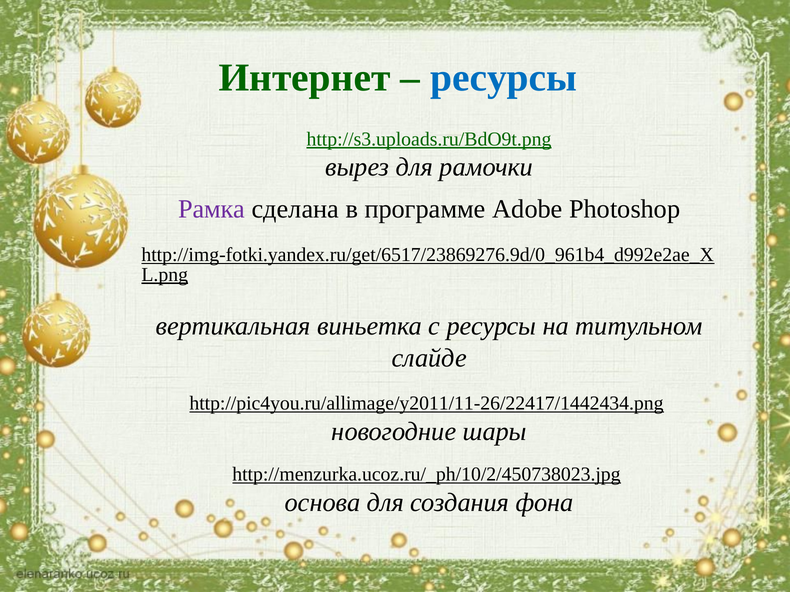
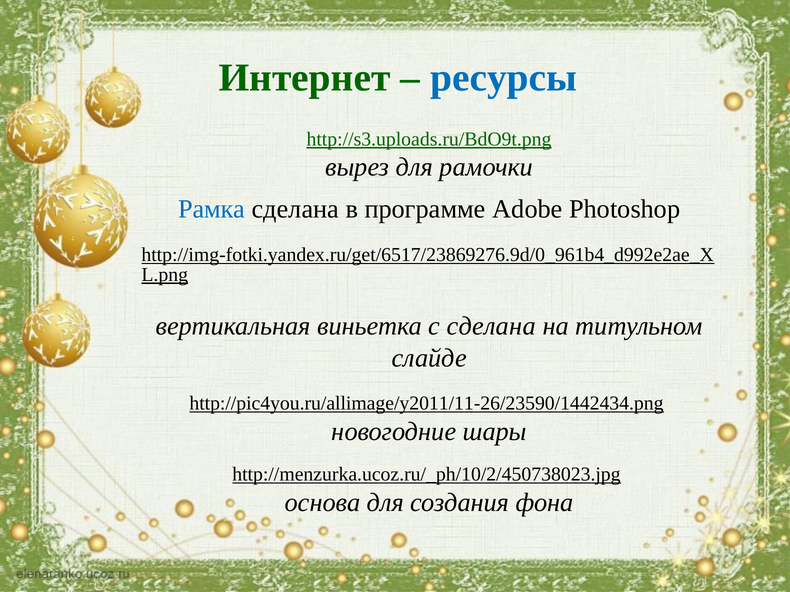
Рамка colour: purple -> blue (212, 209)
с ресурсы: ресурсы -> сделана (491, 327)
http://pic4you.ru/allimage/y2011/11-26/22417/1442434.png: http://pic4you.ru/allimage/y2011/11-26/22417/1442434.png -> http://pic4you.ru/allimage/y2011/11-26/23590/1442434.png (426, 404)
